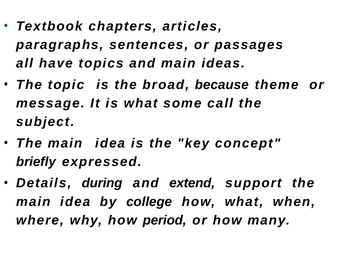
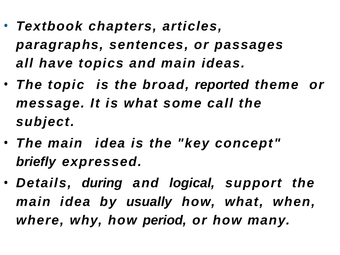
because: because -> reported (222, 85)
extend: extend -> logical (192, 183)
college: college -> usually (149, 202)
